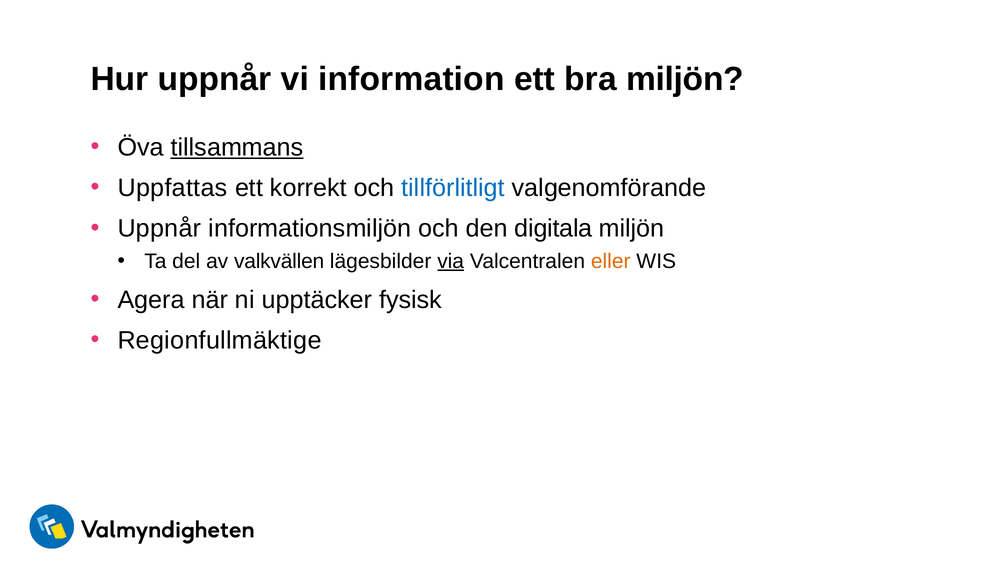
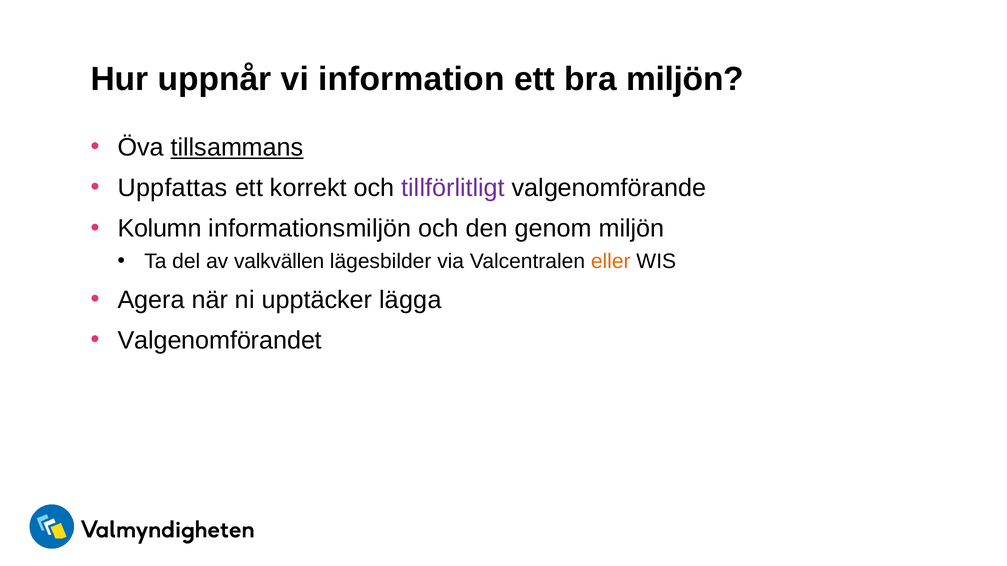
tillförlitligt colour: blue -> purple (453, 188)
Uppnår: Uppnår -> Kolumn (160, 229)
digitala: digitala -> genom (553, 229)
via underline: present -> none (451, 261)
fysisk: fysisk -> lägga (410, 300)
Regionfullmäktige: Regionfullmäktige -> Valgenomförandet (220, 341)
